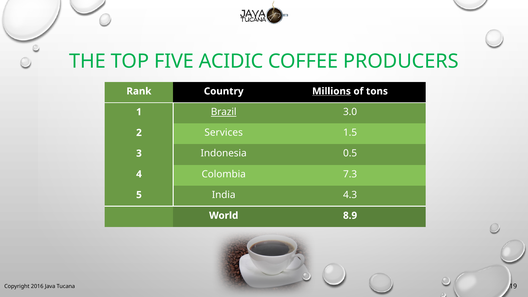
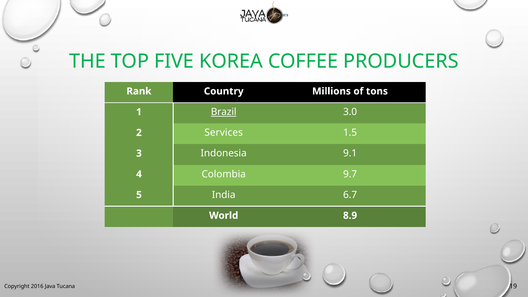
ACIDIC: ACIDIC -> KOREA (231, 61)
Millions underline: present -> none (332, 91)
0.5: 0.5 -> 9.1 (350, 153)
7.3: 7.3 -> 9.7 (350, 174)
4.3: 4.3 -> 6.7 (350, 195)
